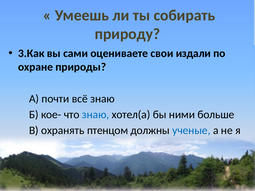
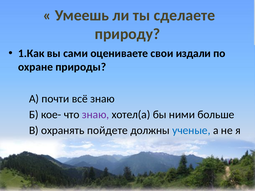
собирать: собирать -> сделаете (184, 15)
3.Как: 3.Как -> 1.Как (31, 53)
знаю colour: blue -> purple (96, 115)
птенцом: птенцом -> пойдете (107, 131)
